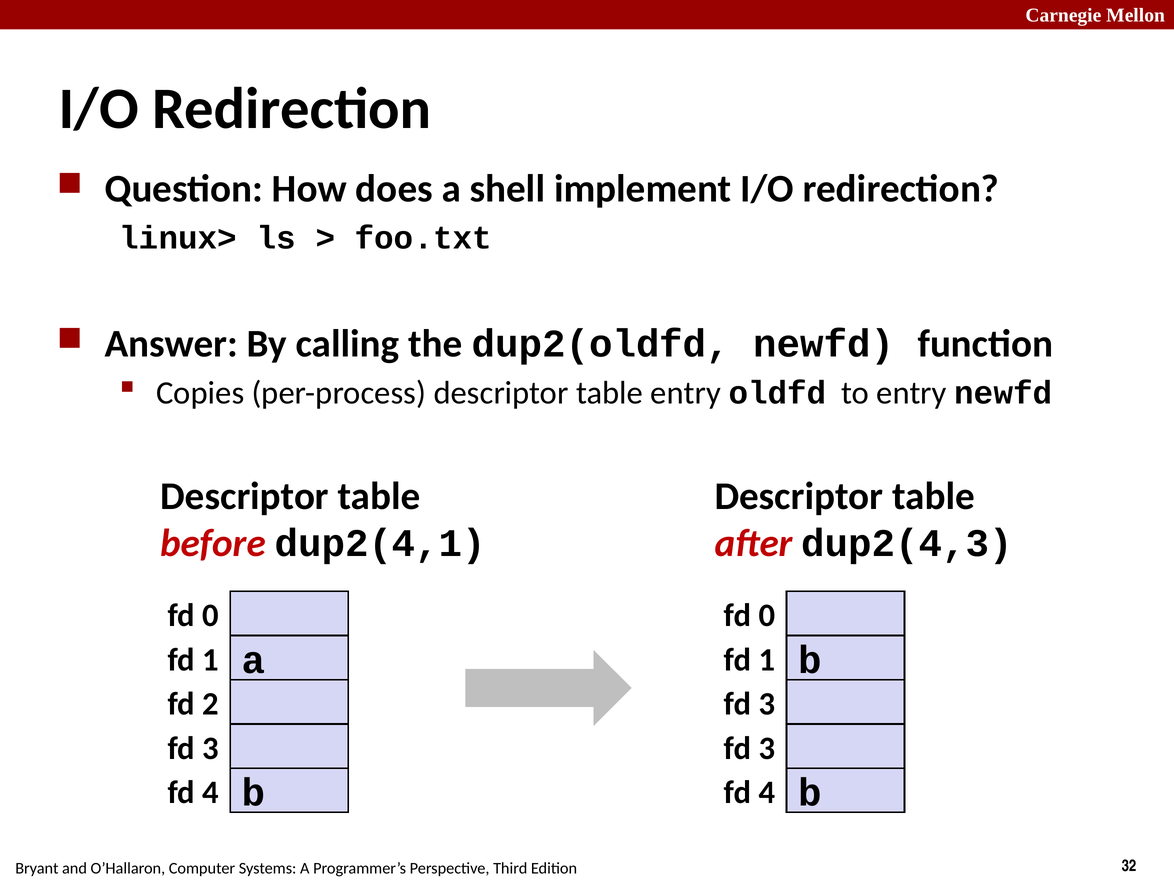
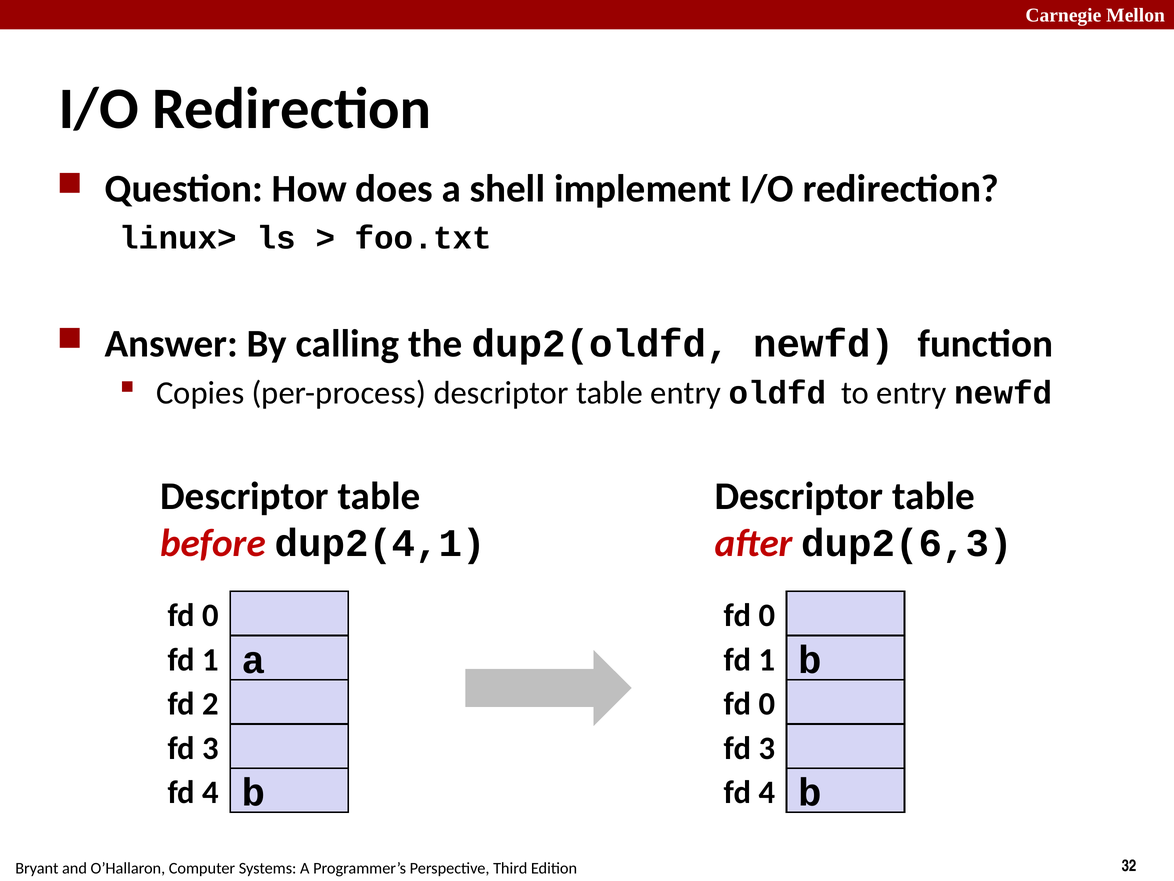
dup2(4,3: dup2(4,3 -> dup2(6,3 (907, 543)
3: 3 -> 0 (767, 704)
